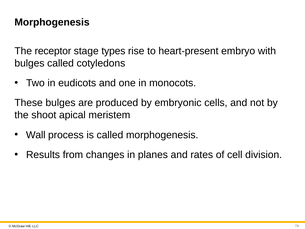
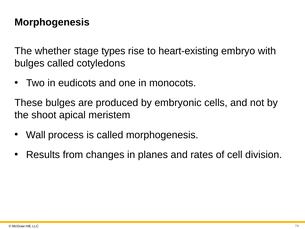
receptor: receptor -> whether (53, 51)
heart-present: heart-present -> heart-existing (188, 51)
